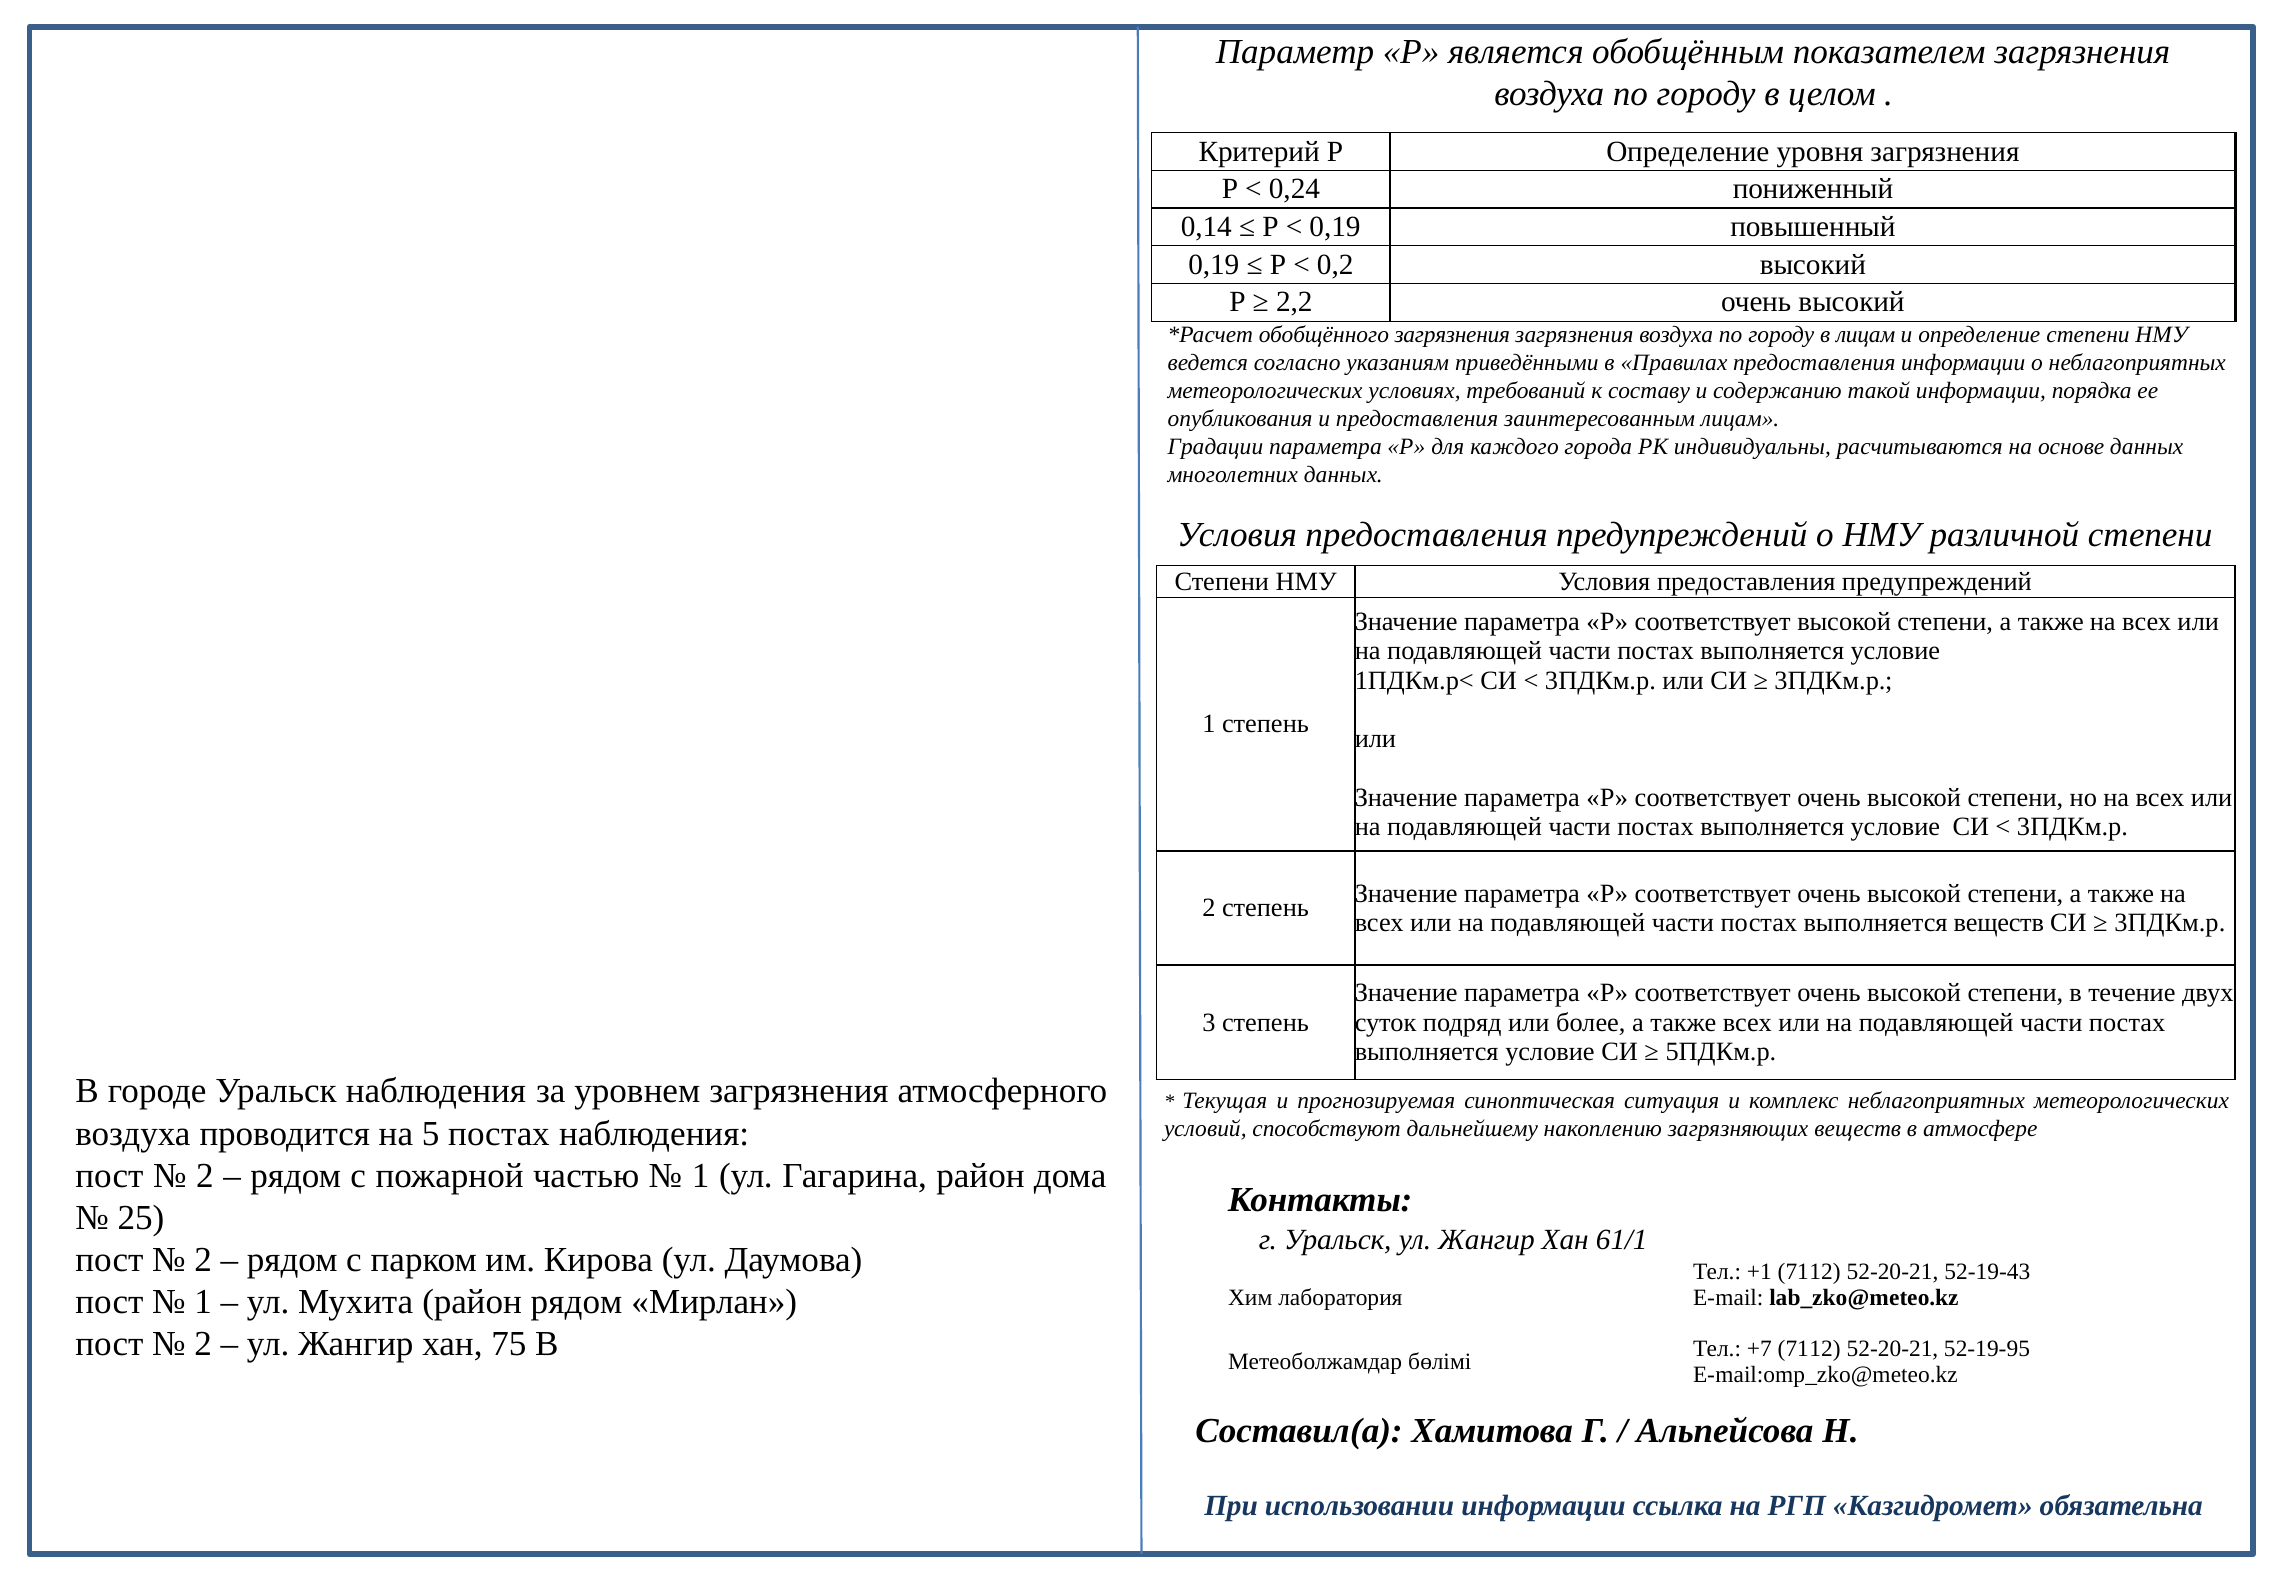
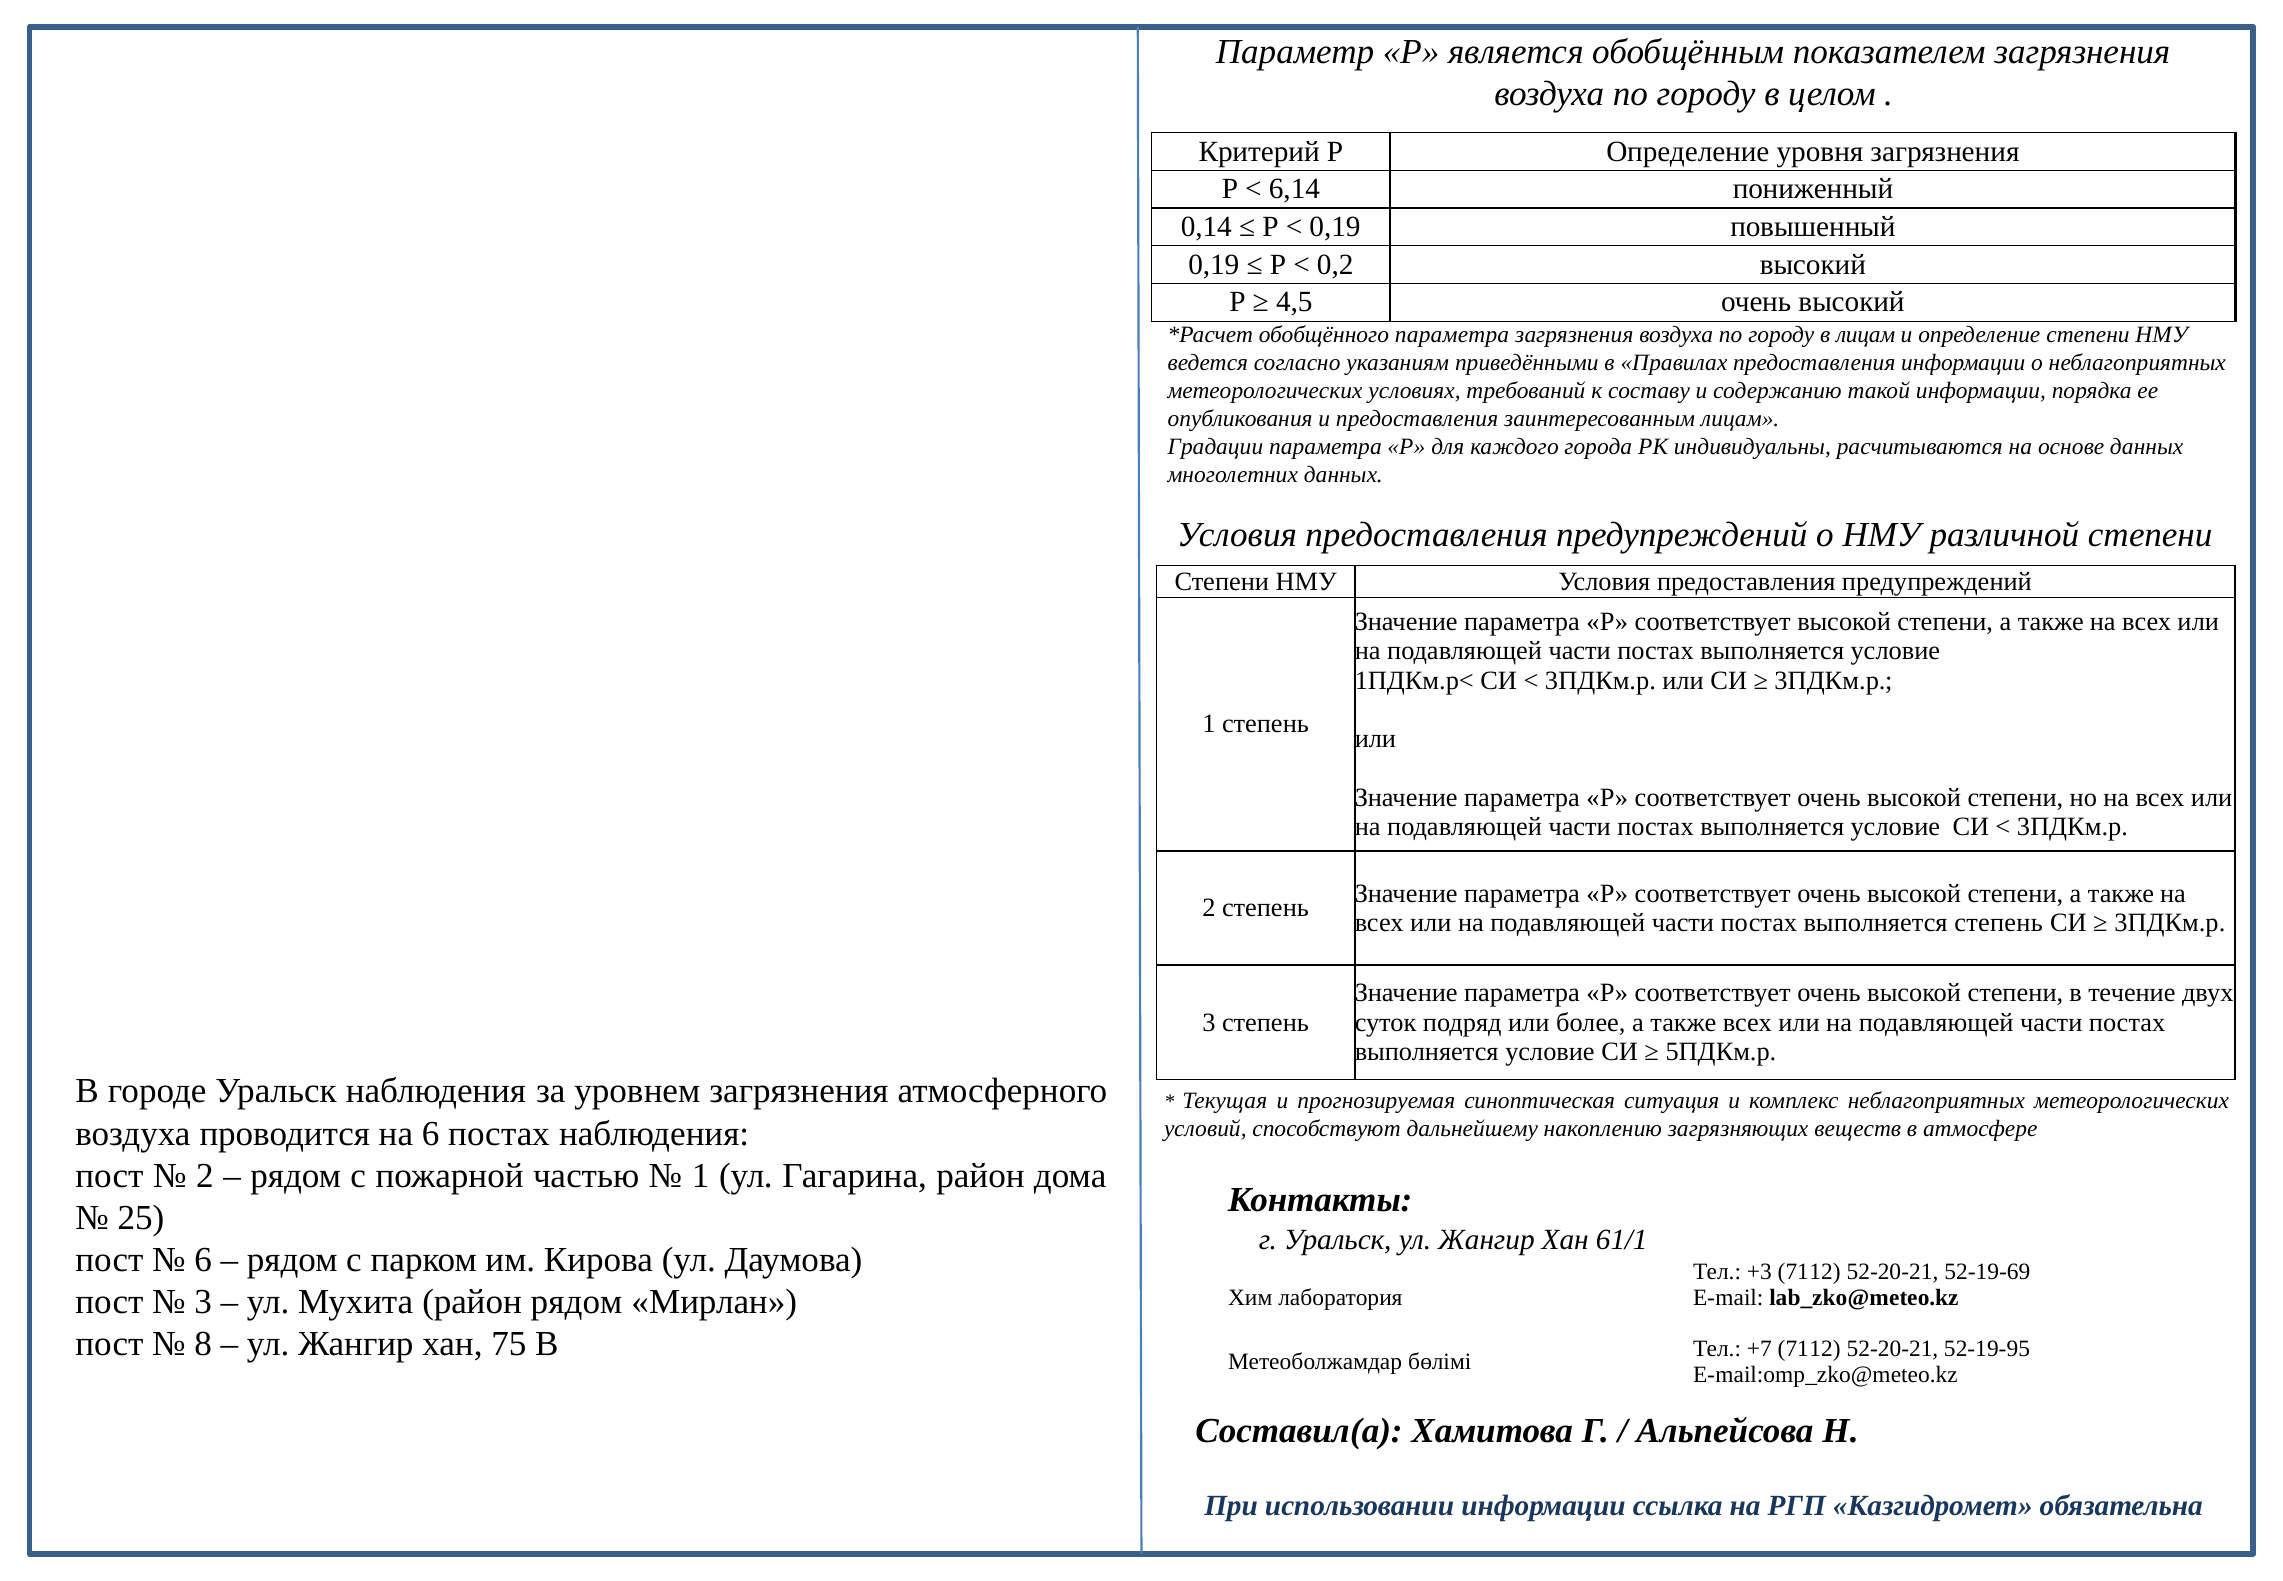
0,24: 0,24 -> 6,14 (1294, 189)
2,2: 2,2 -> 4,5 (1294, 302)
обобщённого загрязнения: загрязнения -> параметра (1452, 335)
выполняется веществ: веществ -> степень (1999, 923)
на 5: 5 -> 6 (431, 1133)
2: 2 -> 6 (203, 1260)
+1: +1 -> +3 (1759, 1271)
52-19-43: 52-19-43 -> 52-19-69 (1987, 1271)
1: 1 -> 3 (203, 1302)
2: 2 -> 8 (203, 1344)
